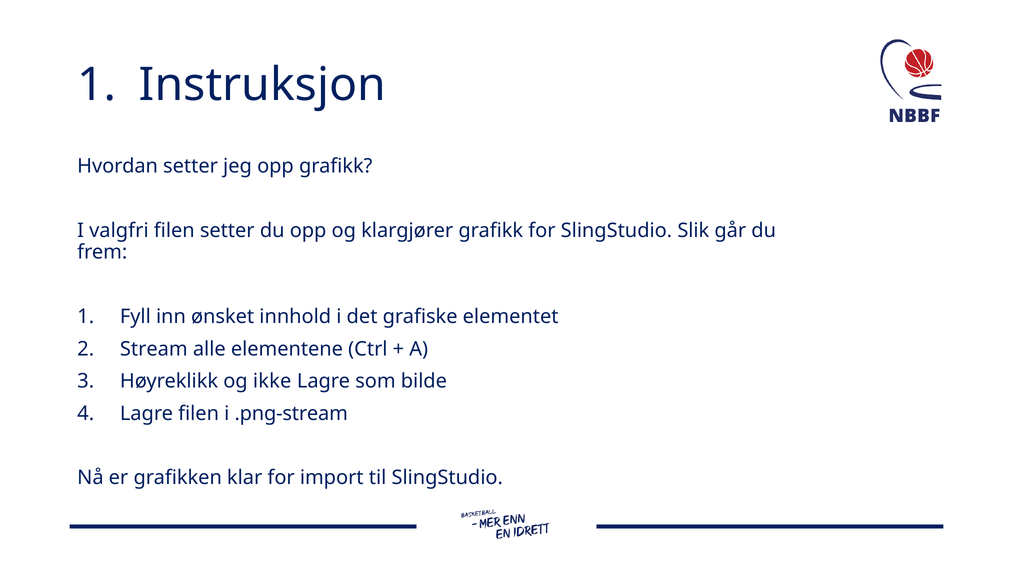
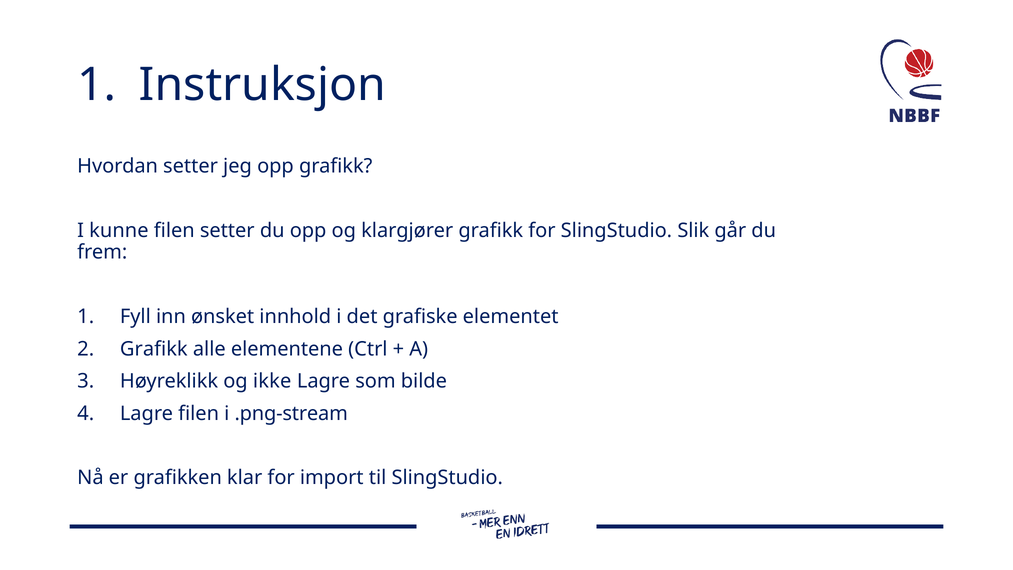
valgfri: valgfri -> kunne (119, 231)
Stream: Stream -> Grafikk (154, 349)
